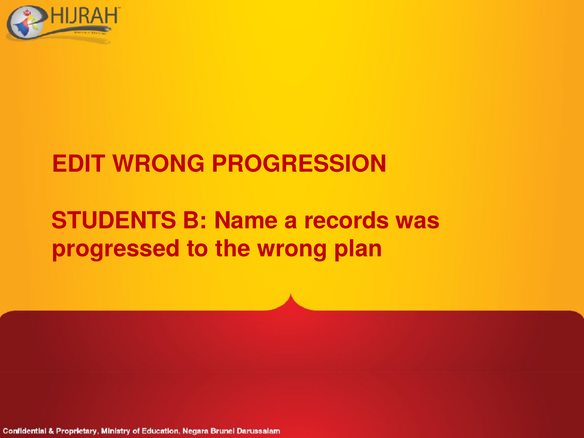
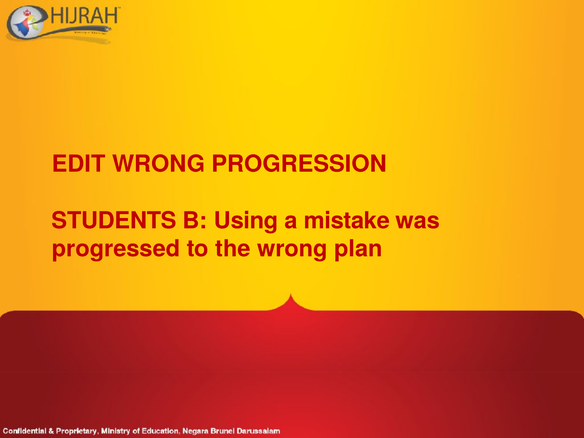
Name: Name -> Using (246, 221)
records: records -> mistake (347, 221)
